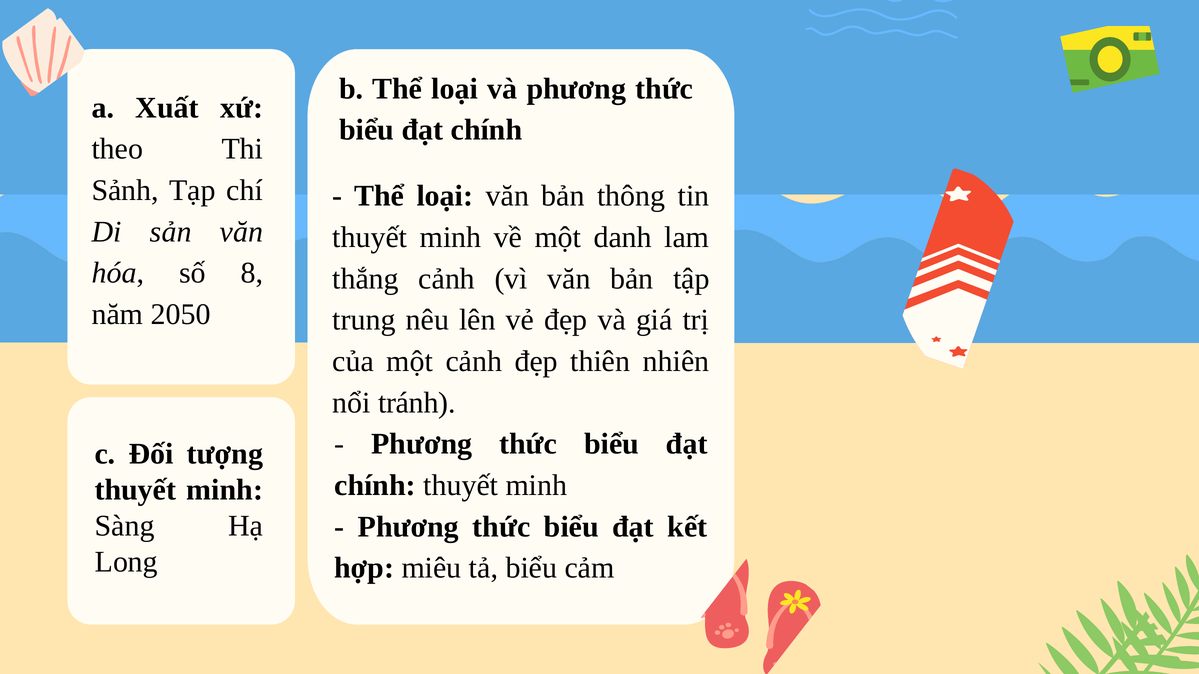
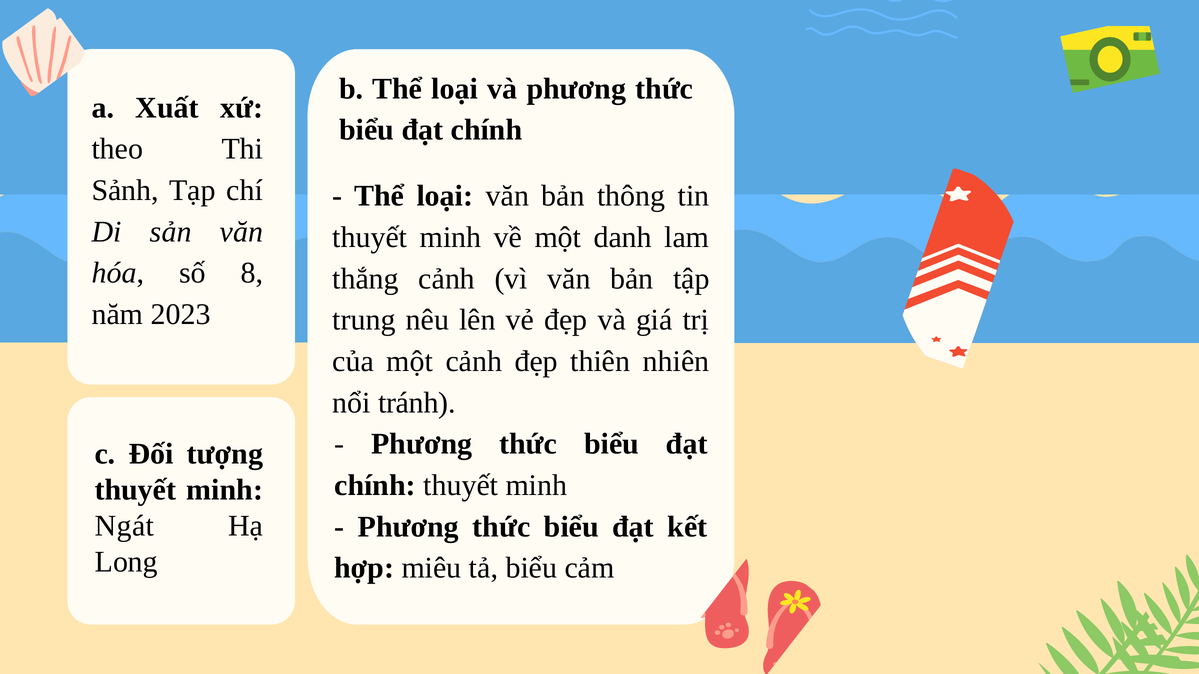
2050: 2050 -> 2023 (181, 315)
Sàng: Sàng -> Ngát (125, 526)
